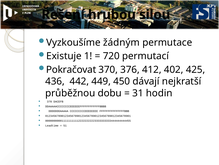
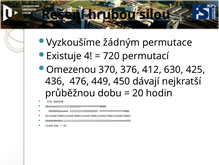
1: 1 -> 4 (88, 56)
Pokračovat: Pokračovat -> Omezenou (71, 69)
402: 402 -> 630 (174, 69)
442: 442 -> 476 (79, 81)
31: 31 -> 20 (138, 93)
